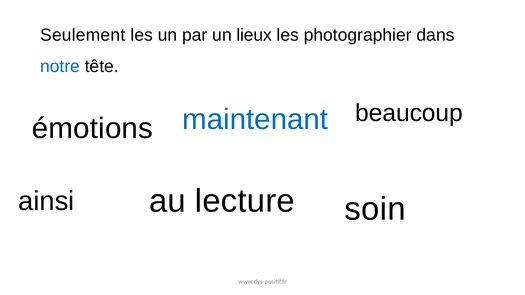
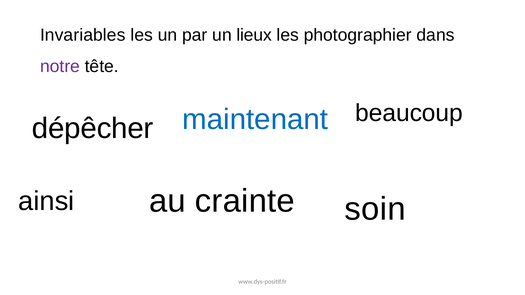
Seulement: Seulement -> Invariables (83, 35)
notre colour: blue -> purple (60, 66)
émotions: émotions -> dépêcher (93, 129)
lecture: lecture -> crainte (245, 201)
